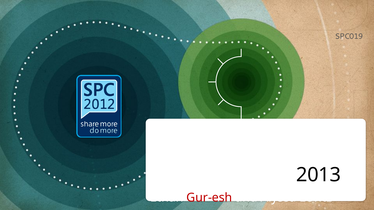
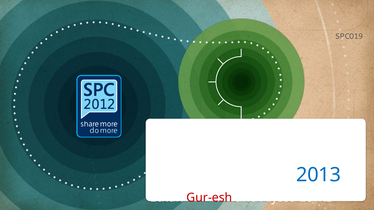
2013 colour: black -> blue (319, 175)
